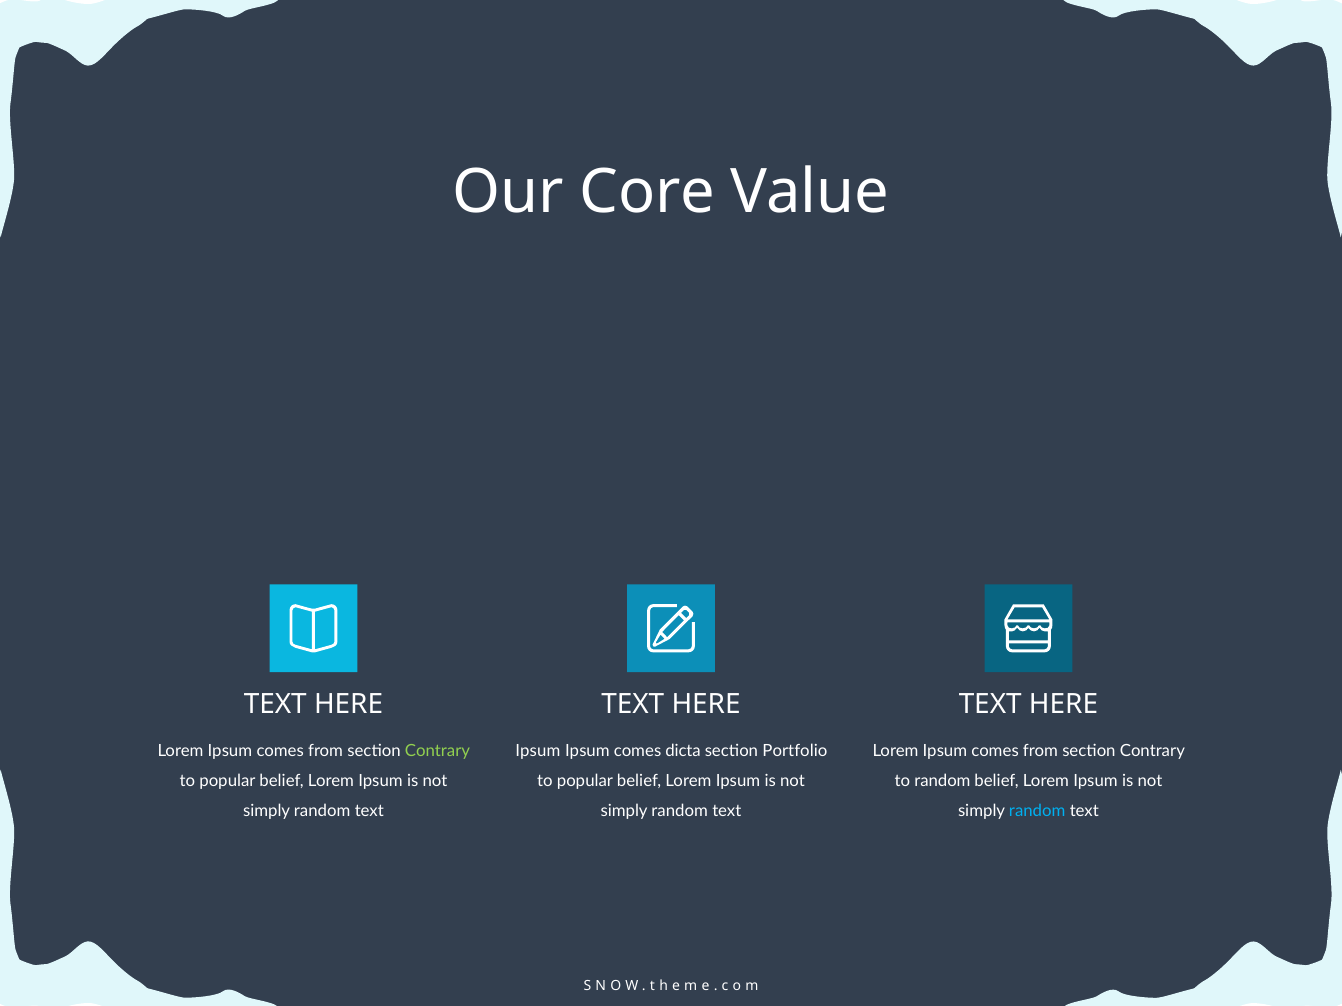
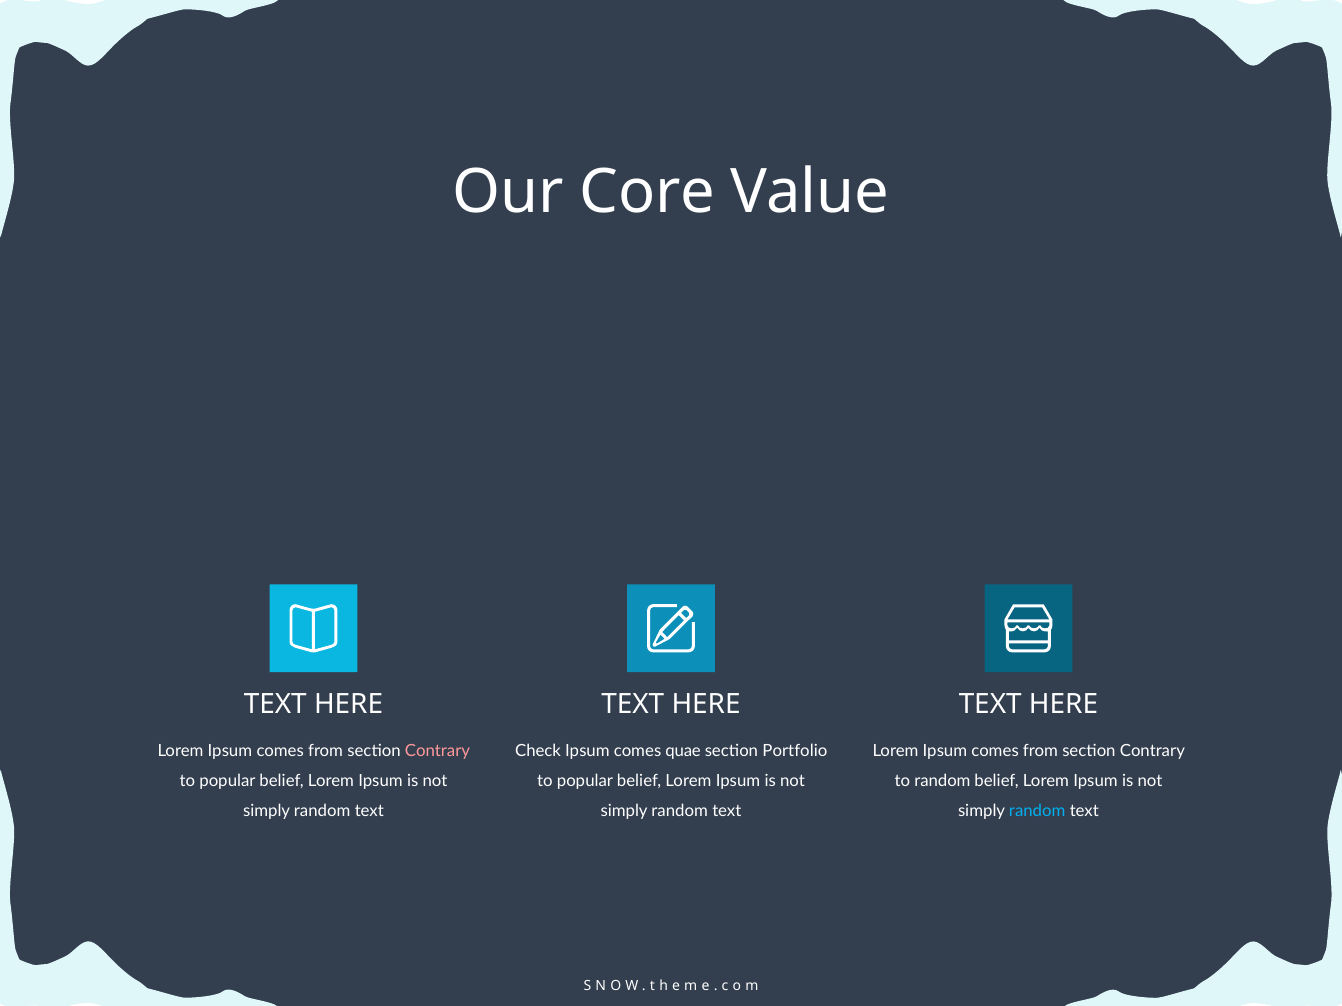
Contrary colour: light green -> pink (437, 751)
Ipsum: Ipsum -> Check (538, 751)
dicta: dicta -> quae (683, 751)
